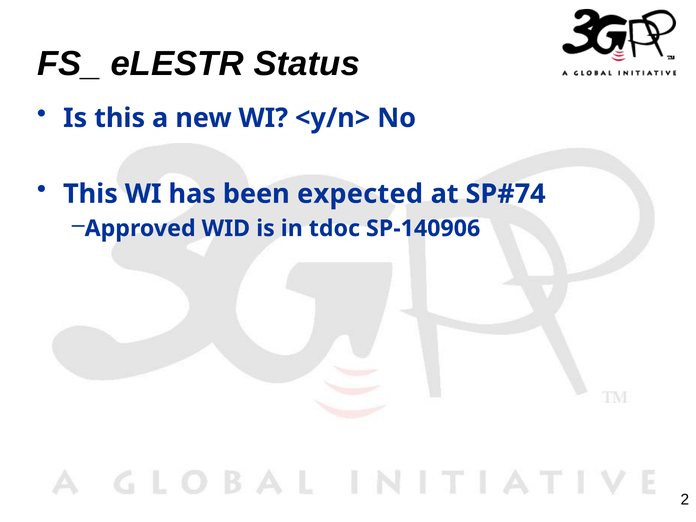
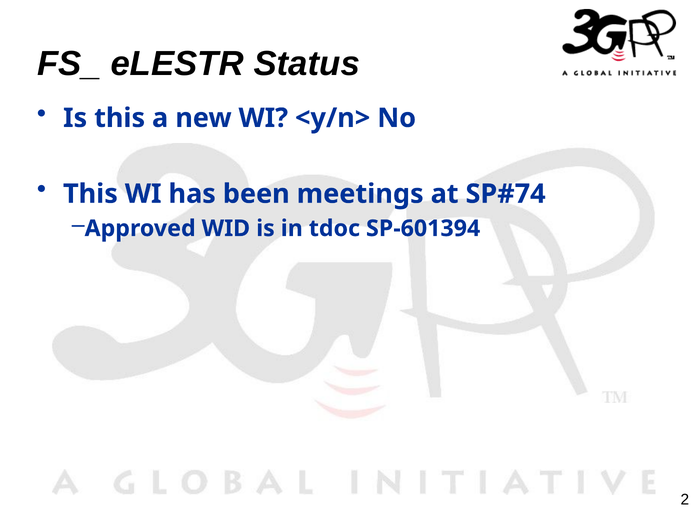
expected: expected -> meetings (360, 194)
SP-140906: SP-140906 -> SP-601394 (423, 228)
